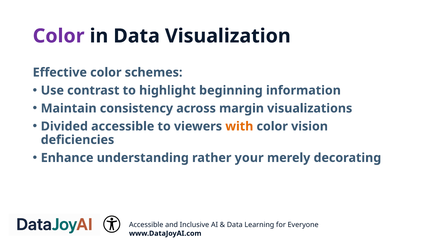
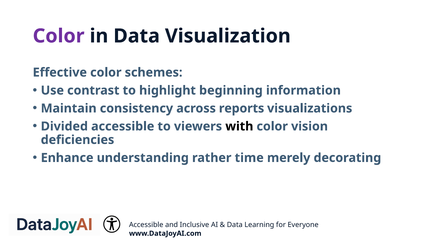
margin: margin -> reports (242, 109)
with colour: orange -> black (239, 126)
your: your -> time (249, 158)
